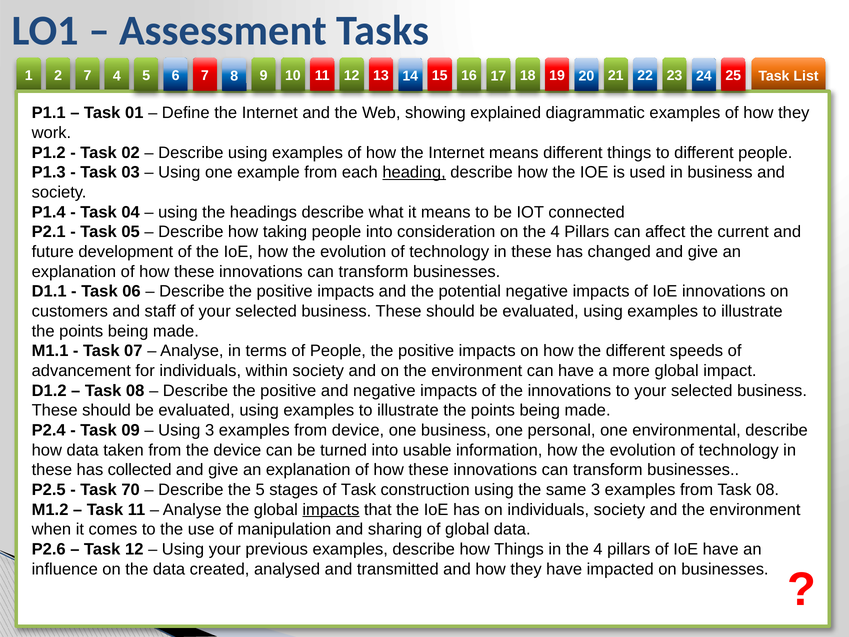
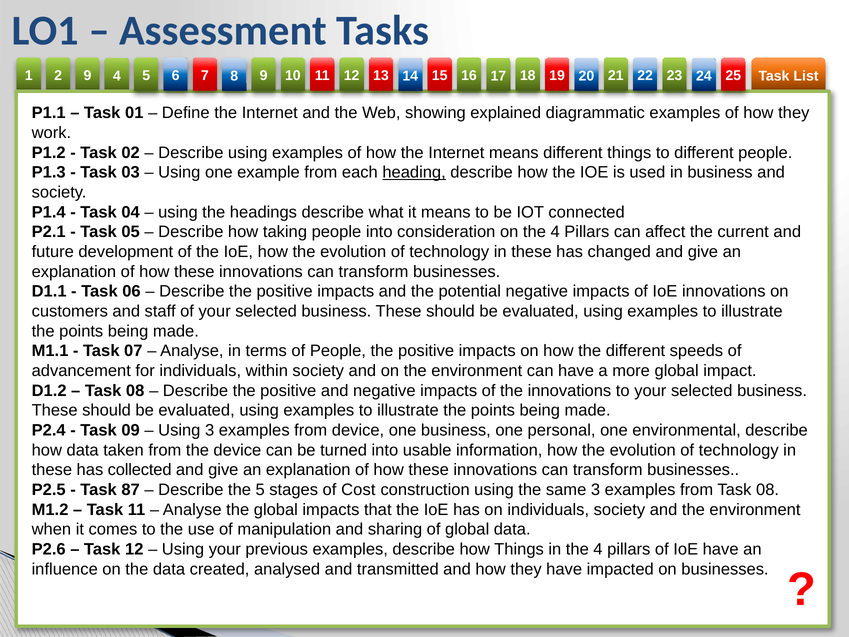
7: 7 -> 9 (87, 76)
70: 70 -> 87 (131, 490)
of Task: Task -> Cost (358, 490)
impacts underline: present -> none (331, 509)
